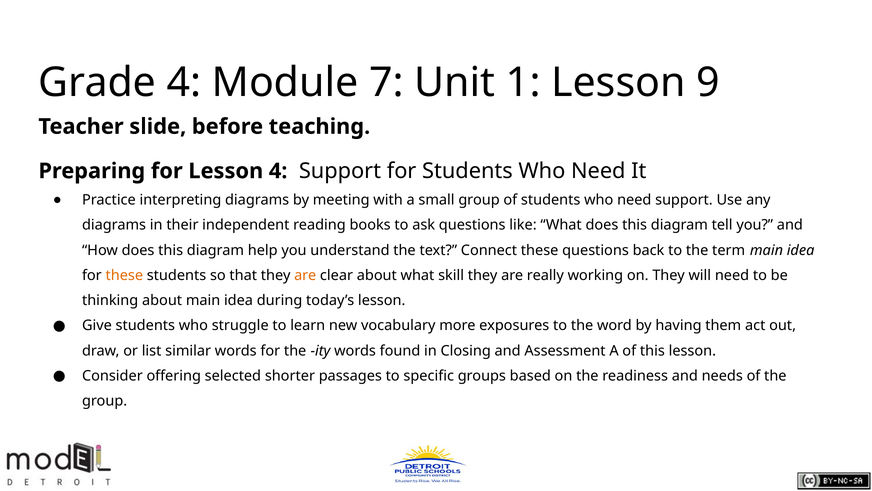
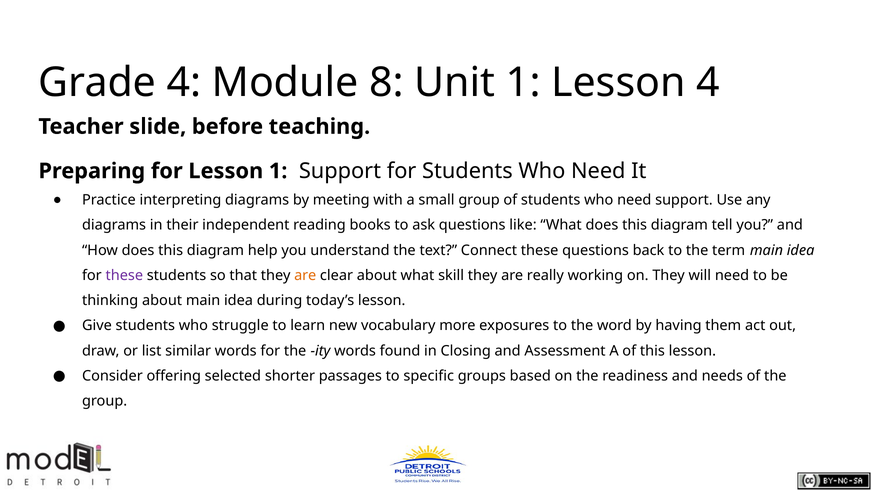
7: 7 -> 8 (386, 82)
Lesson 9: 9 -> 4 (708, 82)
Lesson 4: 4 -> 1 (278, 171)
these colour: orange -> purple (124, 275)
